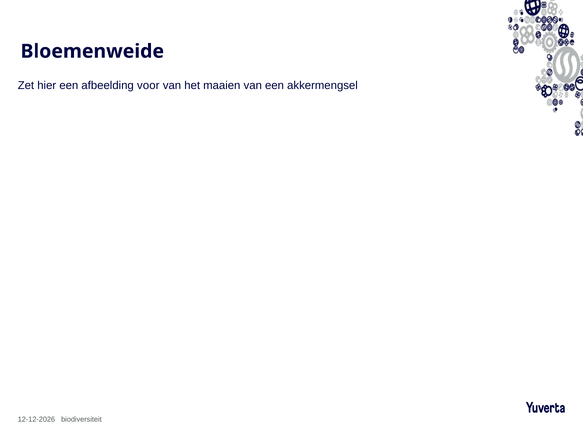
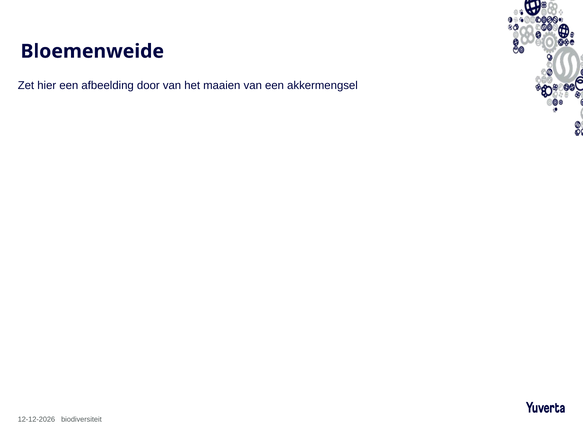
voor: voor -> door (148, 85)
